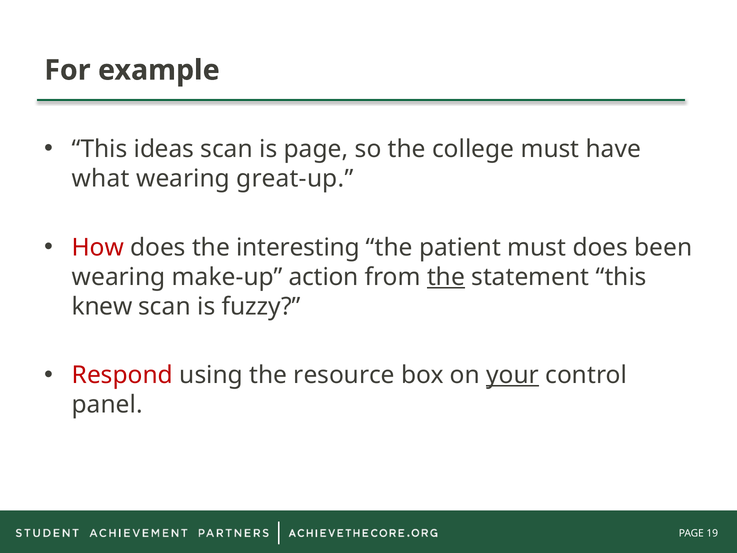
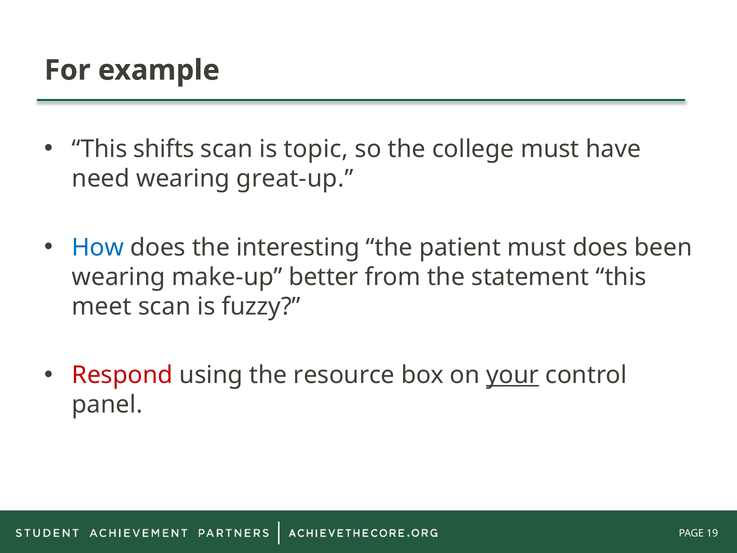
ideas: ideas -> shifts (164, 149)
is page: page -> topic (316, 149)
what: what -> need (101, 179)
How colour: red -> blue (98, 247)
action: action -> better (324, 277)
the underline: present -> none (446, 277)
knew: knew -> meet (102, 306)
